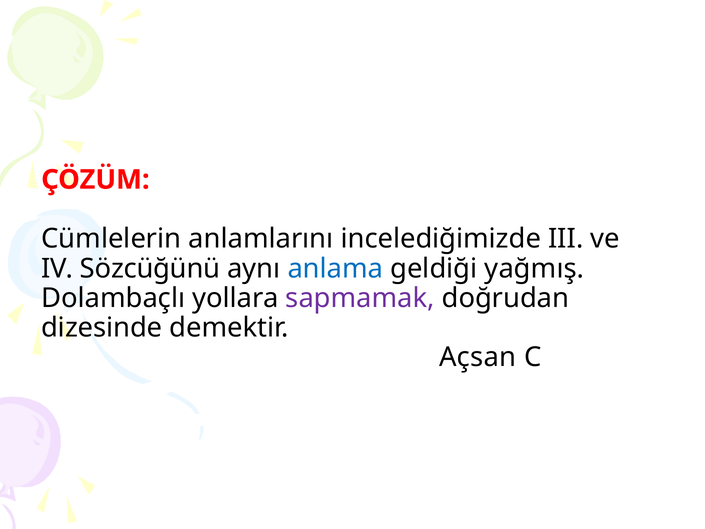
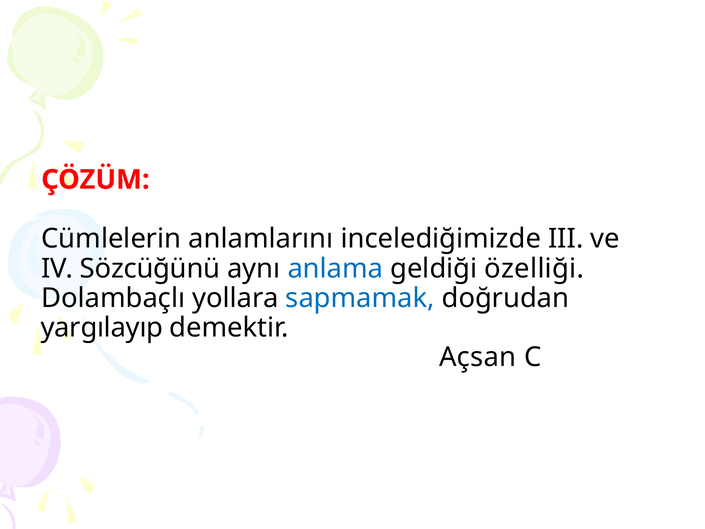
yağmış: yağmış -> özelliği (534, 268)
sapmamak colour: purple -> blue (360, 298)
dizesinde: dizesinde -> yargılayıp (102, 328)
